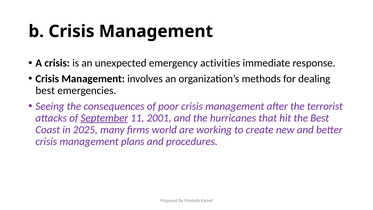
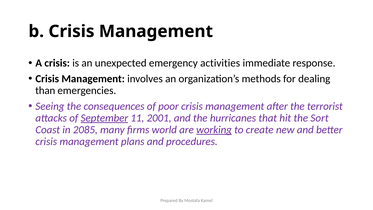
best: best -> than (45, 90)
the Best: Best -> Sort (320, 118)
2025: 2025 -> 2085 (85, 130)
working underline: none -> present (214, 130)
